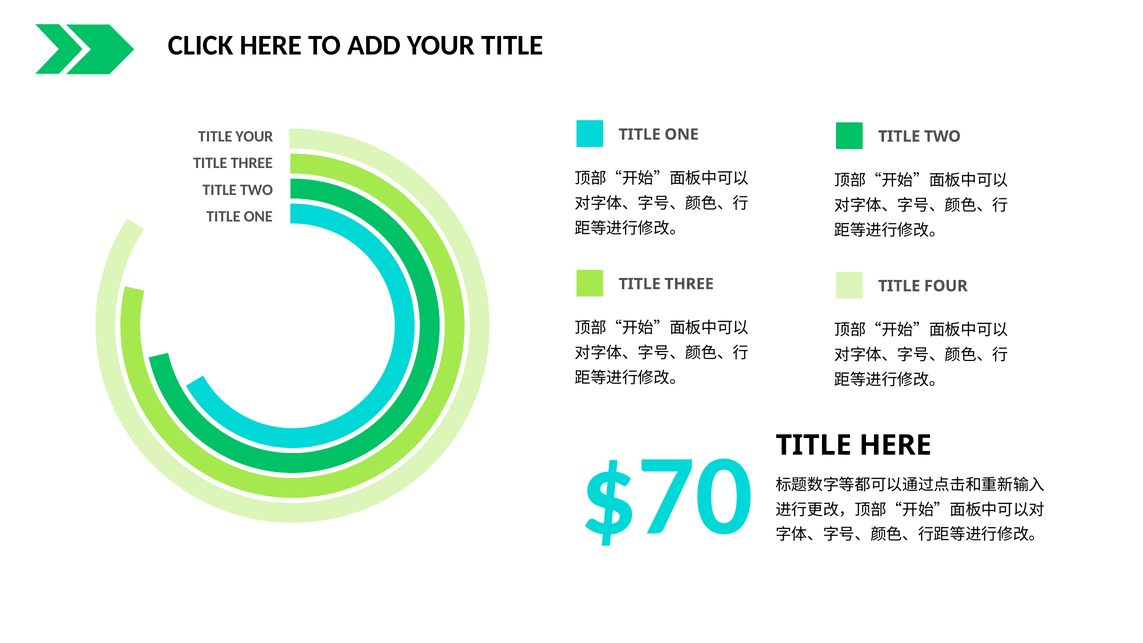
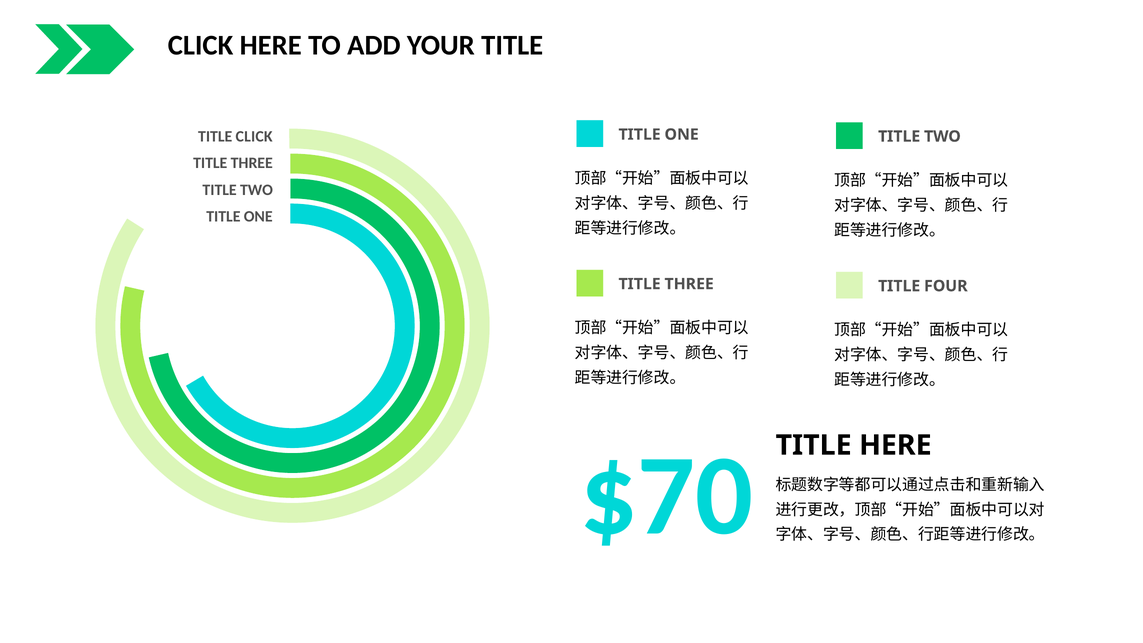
TITLE YOUR: YOUR -> CLICK (254, 137)
